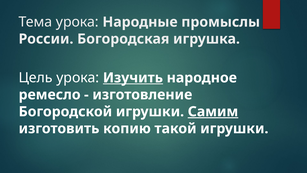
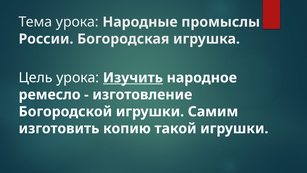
Самим underline: present -> none (213, 111)
